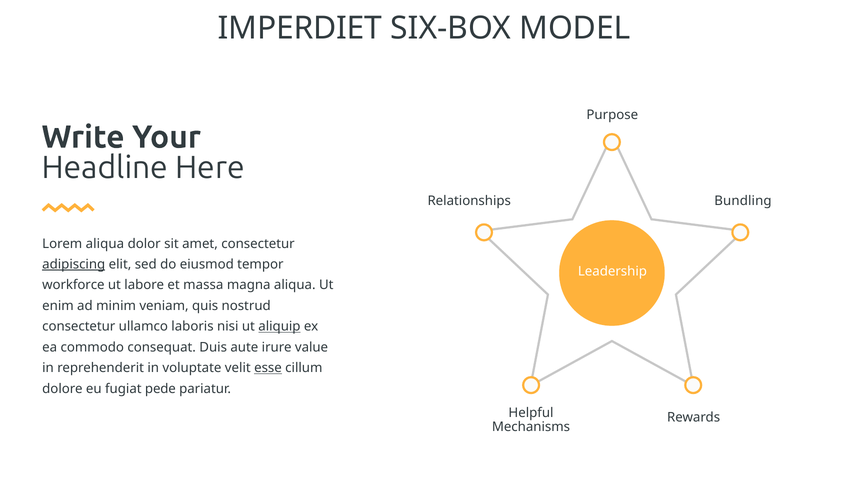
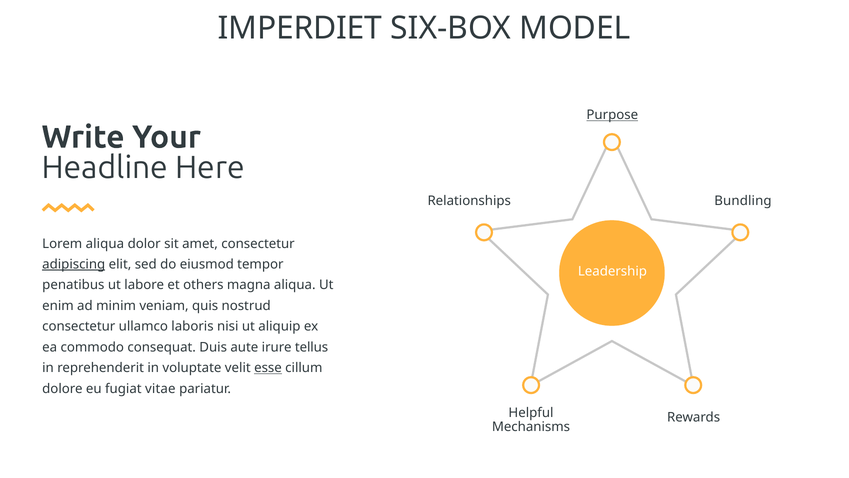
Purpose underline: none -> present (612, 115)
workforce: workforce -> penatibus (73, 285)
massa: massa -> others (203, 285)
aliquip underline: present -> none (279, 326)
value: value -> tellus (312, 347)
pede: pede -> vitae (160, 388)
